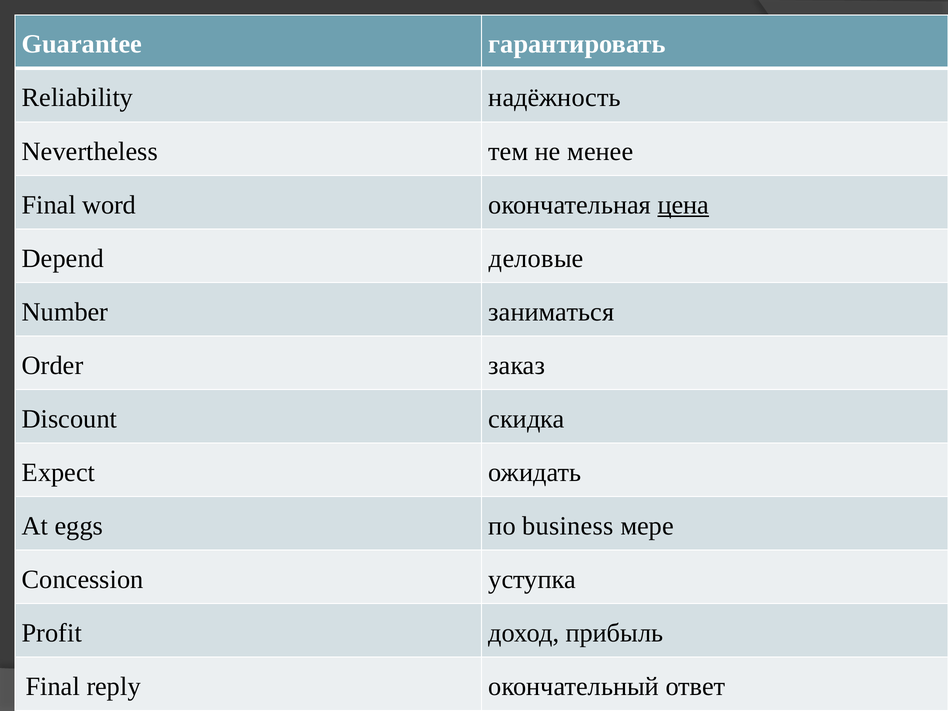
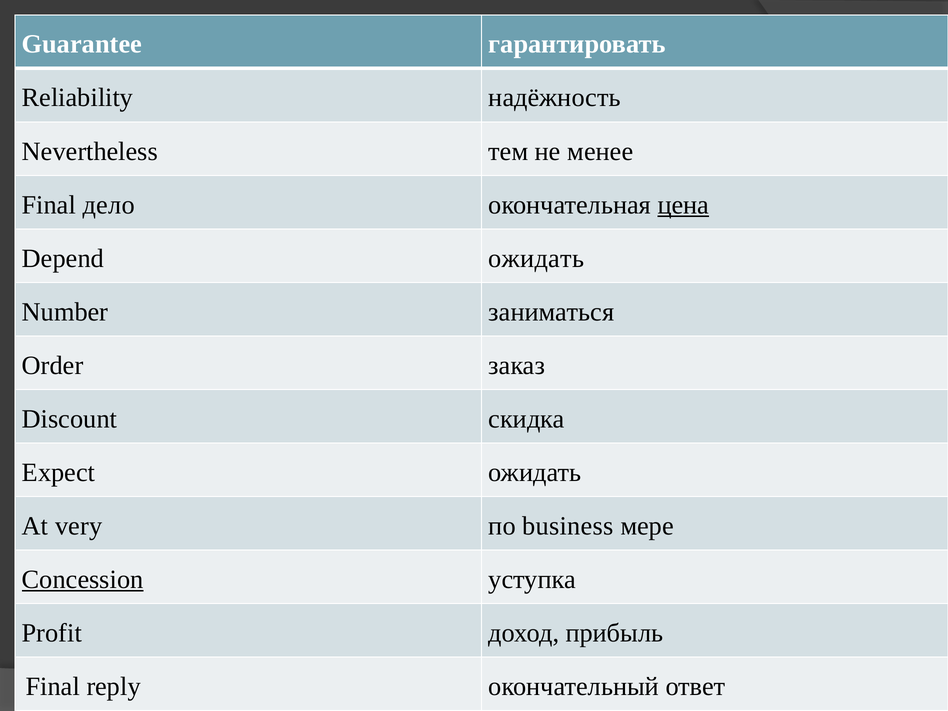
word: word -> дело (109, 205)
Depend деловые: деловые -> ожидать (536, 258)
eggs: eggs -> very (79, 526)
Concession underline: none -> present (83, 579)
